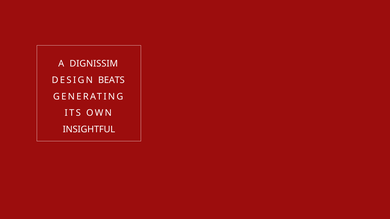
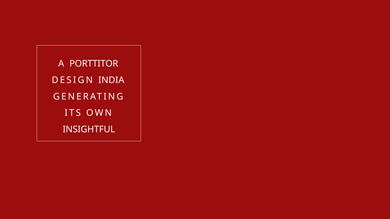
DIGNISSIM: DIGNISSIM -> PORTTITOR (94, 64)
BEATS: BEATS -> INDIA (111, 80)
